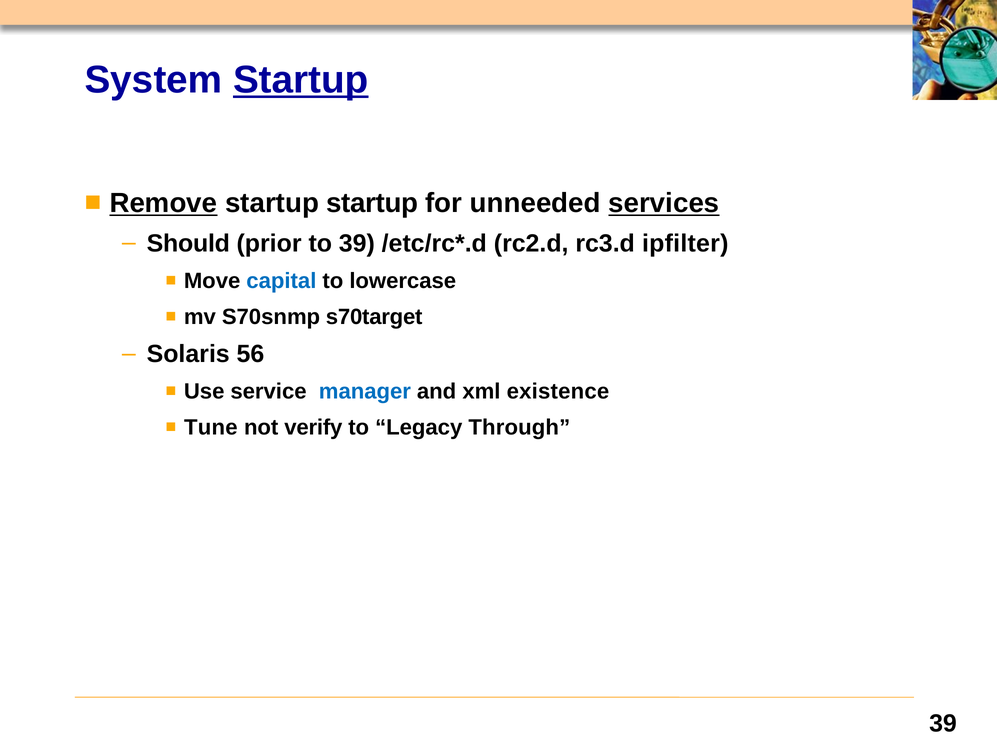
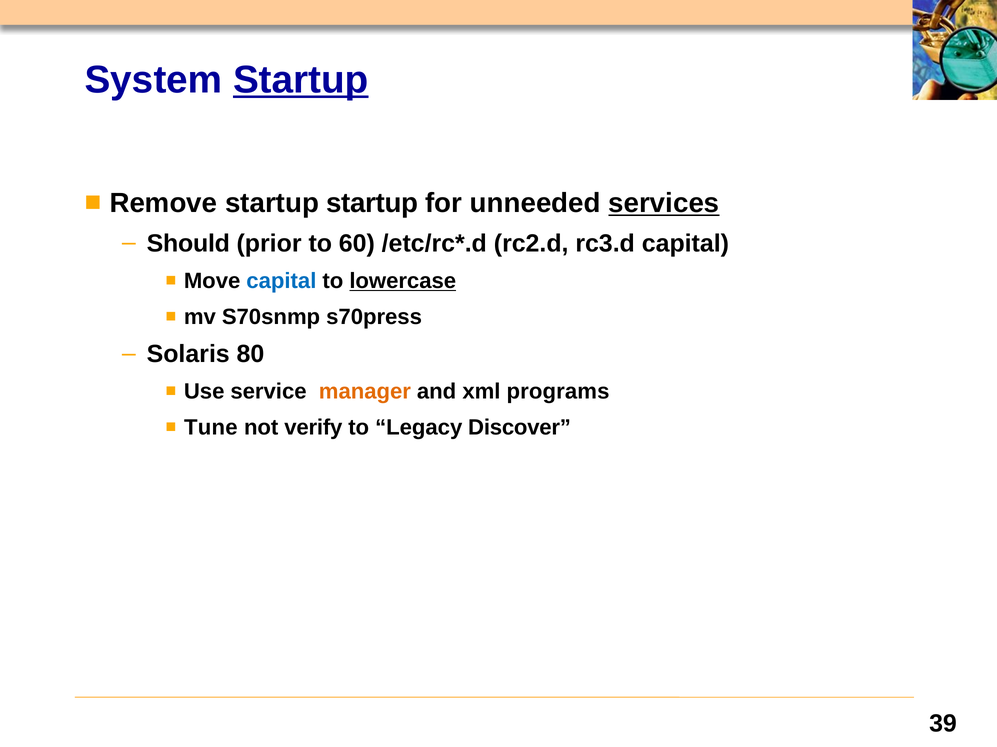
Remove underline: present -> none (163, 204)
to 39: 39 -> 60 (357, 244)
rc3.d ipfilter: ipfilter -> capital (685, 244)
lowercase underline: none -> present (403, 281)
s70target: s70target -> s70press (374, 317)
56: 56 -> 80 (250, 355)
manager colour: blue -> orange (365, 392)
existence: existence -> programs (558, 392)
Through: Through -> Discover (520, 428)
